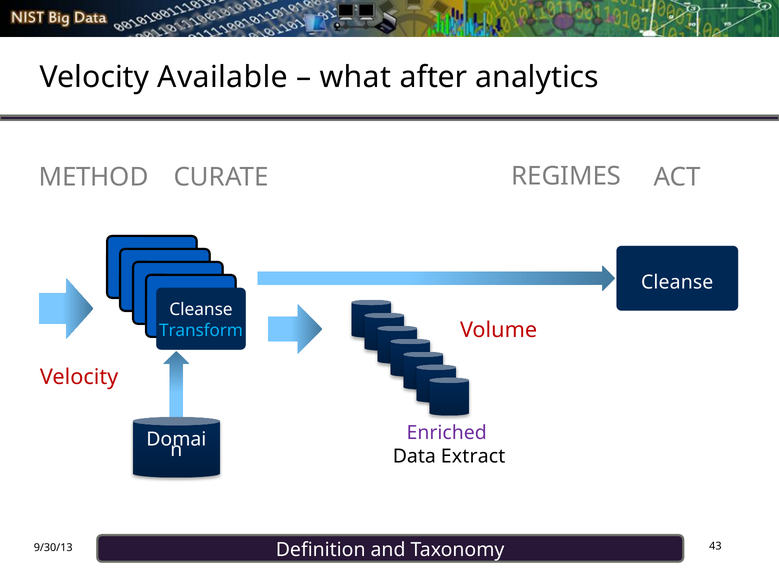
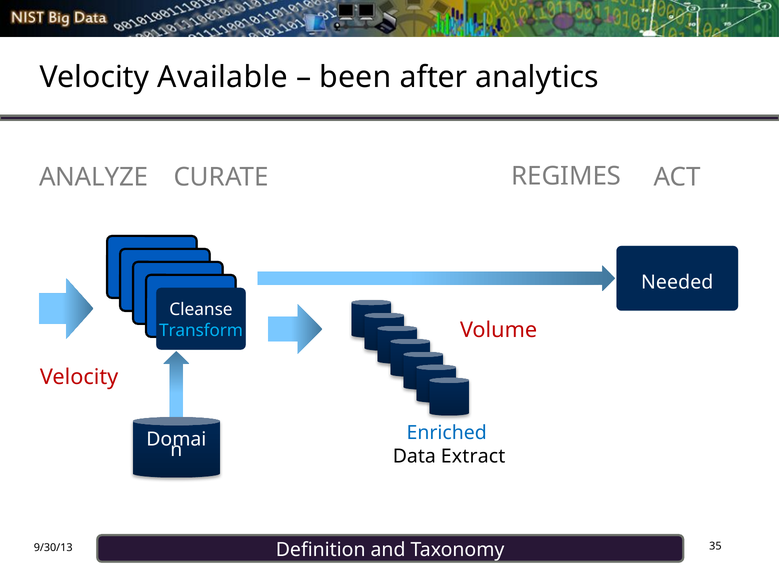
what: what -> been (355, 77)
METHOD: METHOD -> ANALYZE (94, 177)
Cleanse: Cleanse -> Needed (677, 282)
Enriched colour: purple -> blue (447, 433)
43: 43 -> 35 (715, 546)
